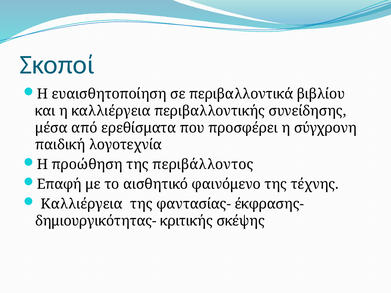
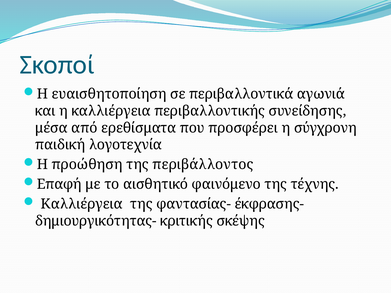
βιβλίου: βιβλίου -> αγωνιά (321, 94)
